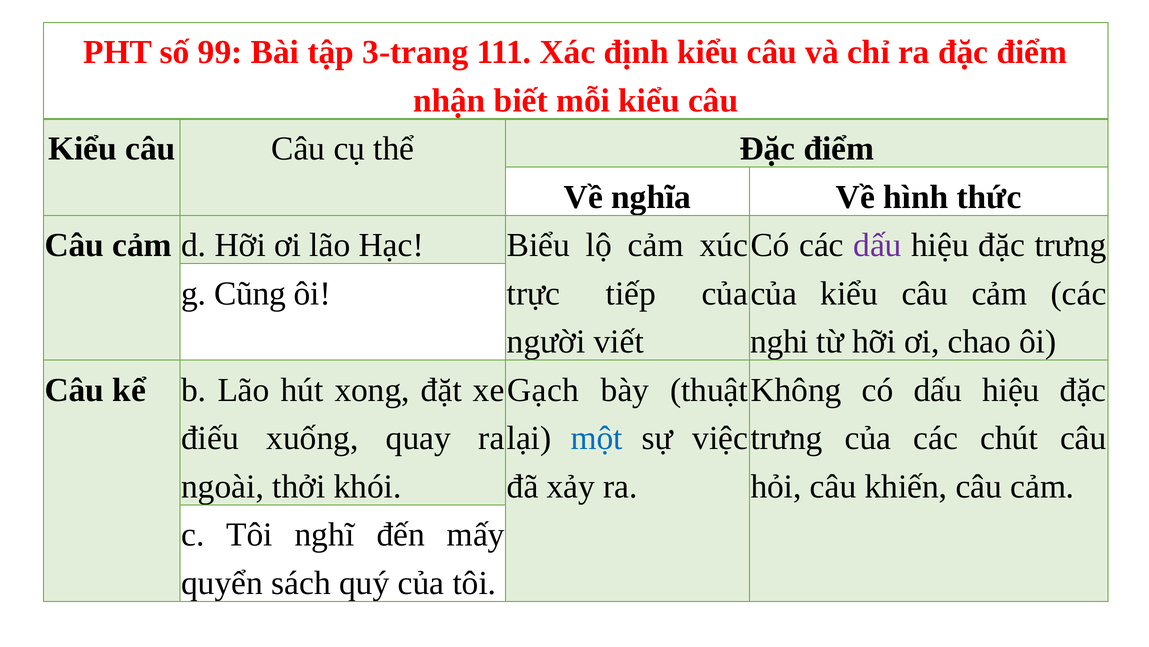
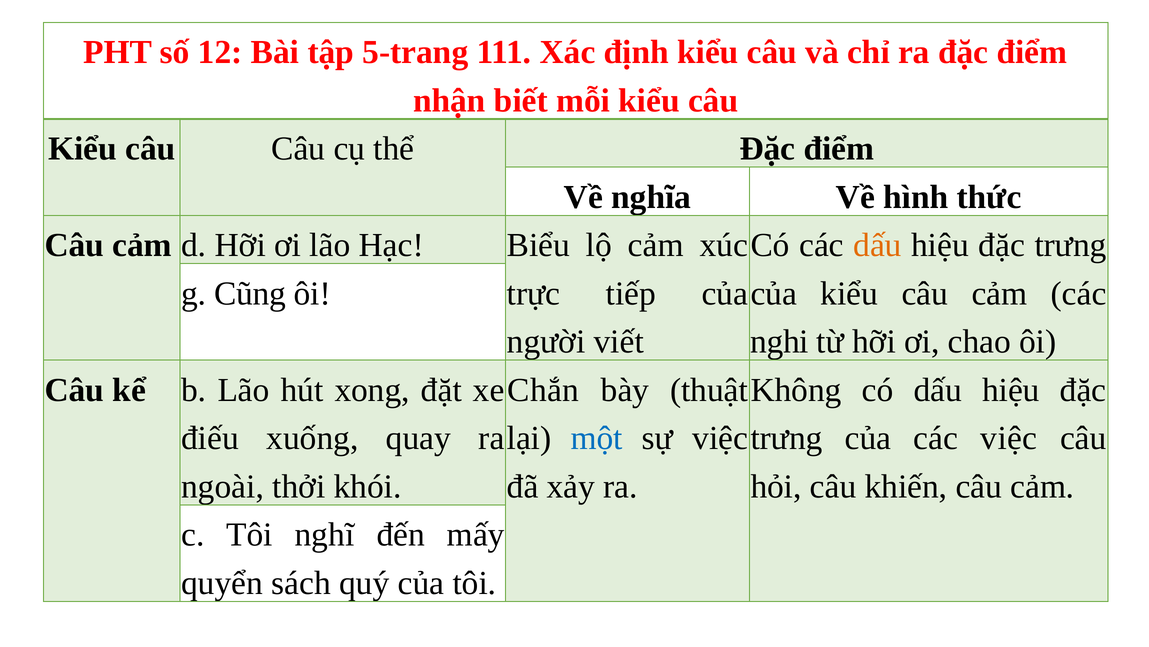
99: 99 -> 12 (220, 52)
3-trang: 3-trang -> 5-trang (415, 52)
dấu colour: purple -> orange (878, 245)
Gạch: Gạch -> Chắn (543, 390)
các chút: chút -> việc (1009, 438)
